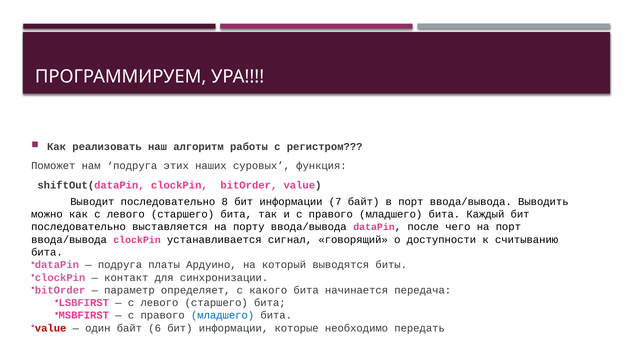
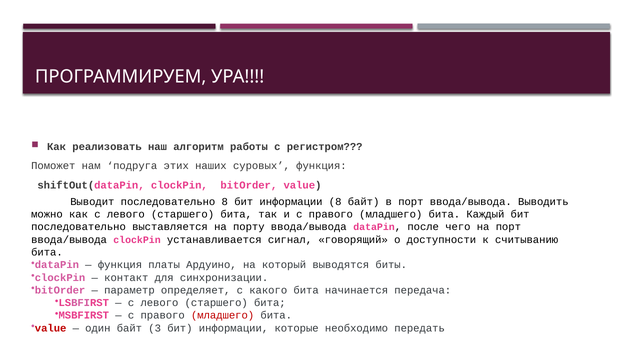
информации 7: 7 -> 8 (335, 202)
подруга: подруга -> функция (120, 265)
младшего colour: blue -> red (223, 316)
6: 6 -> 3 (155, 328)
